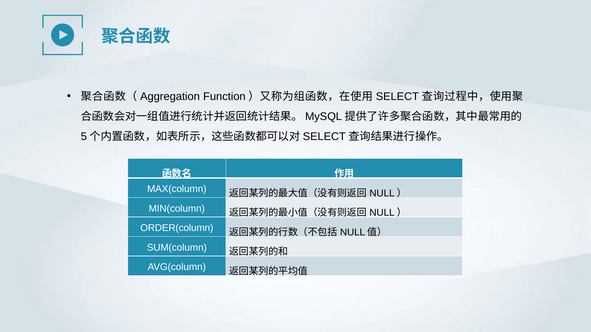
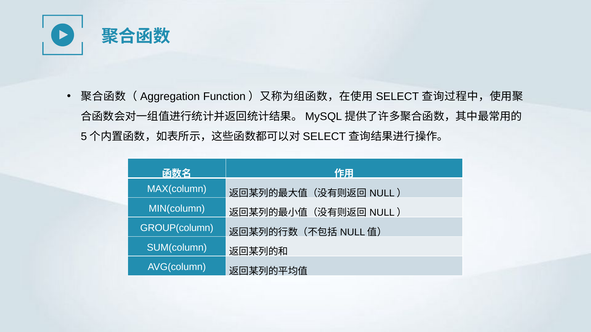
ORDER(column: ORDER(column -> GROUP(column (177, 228)
